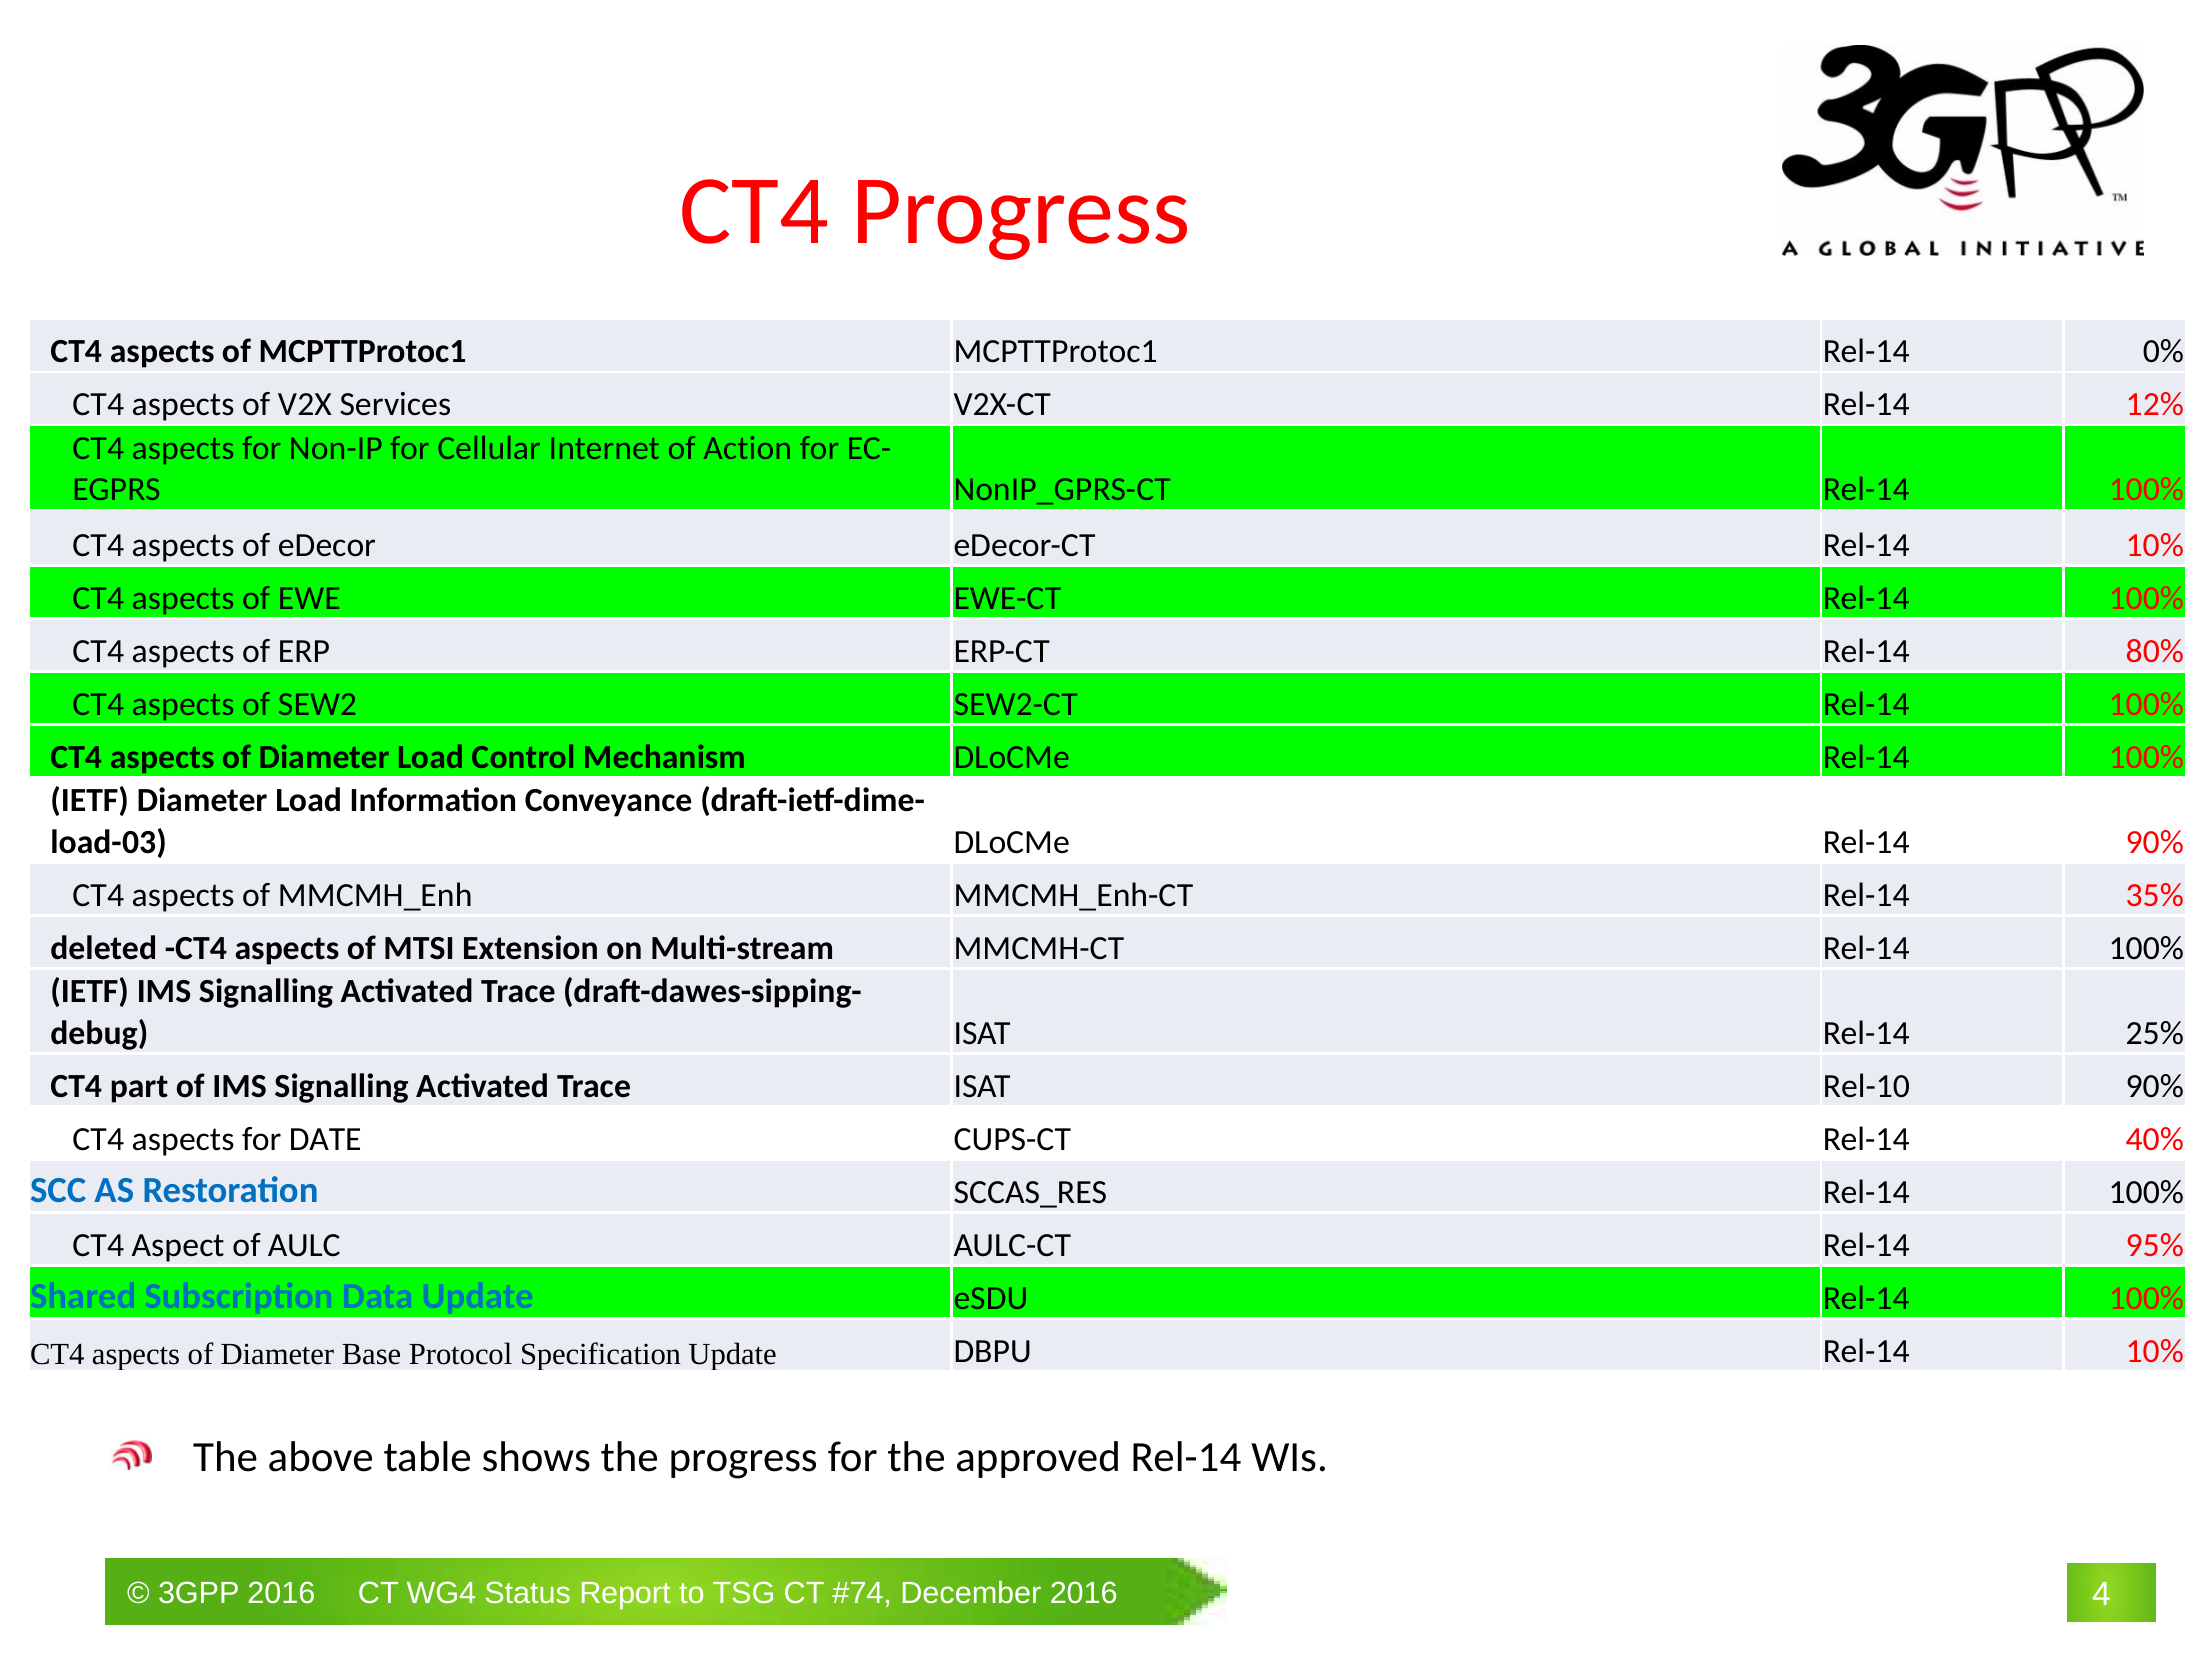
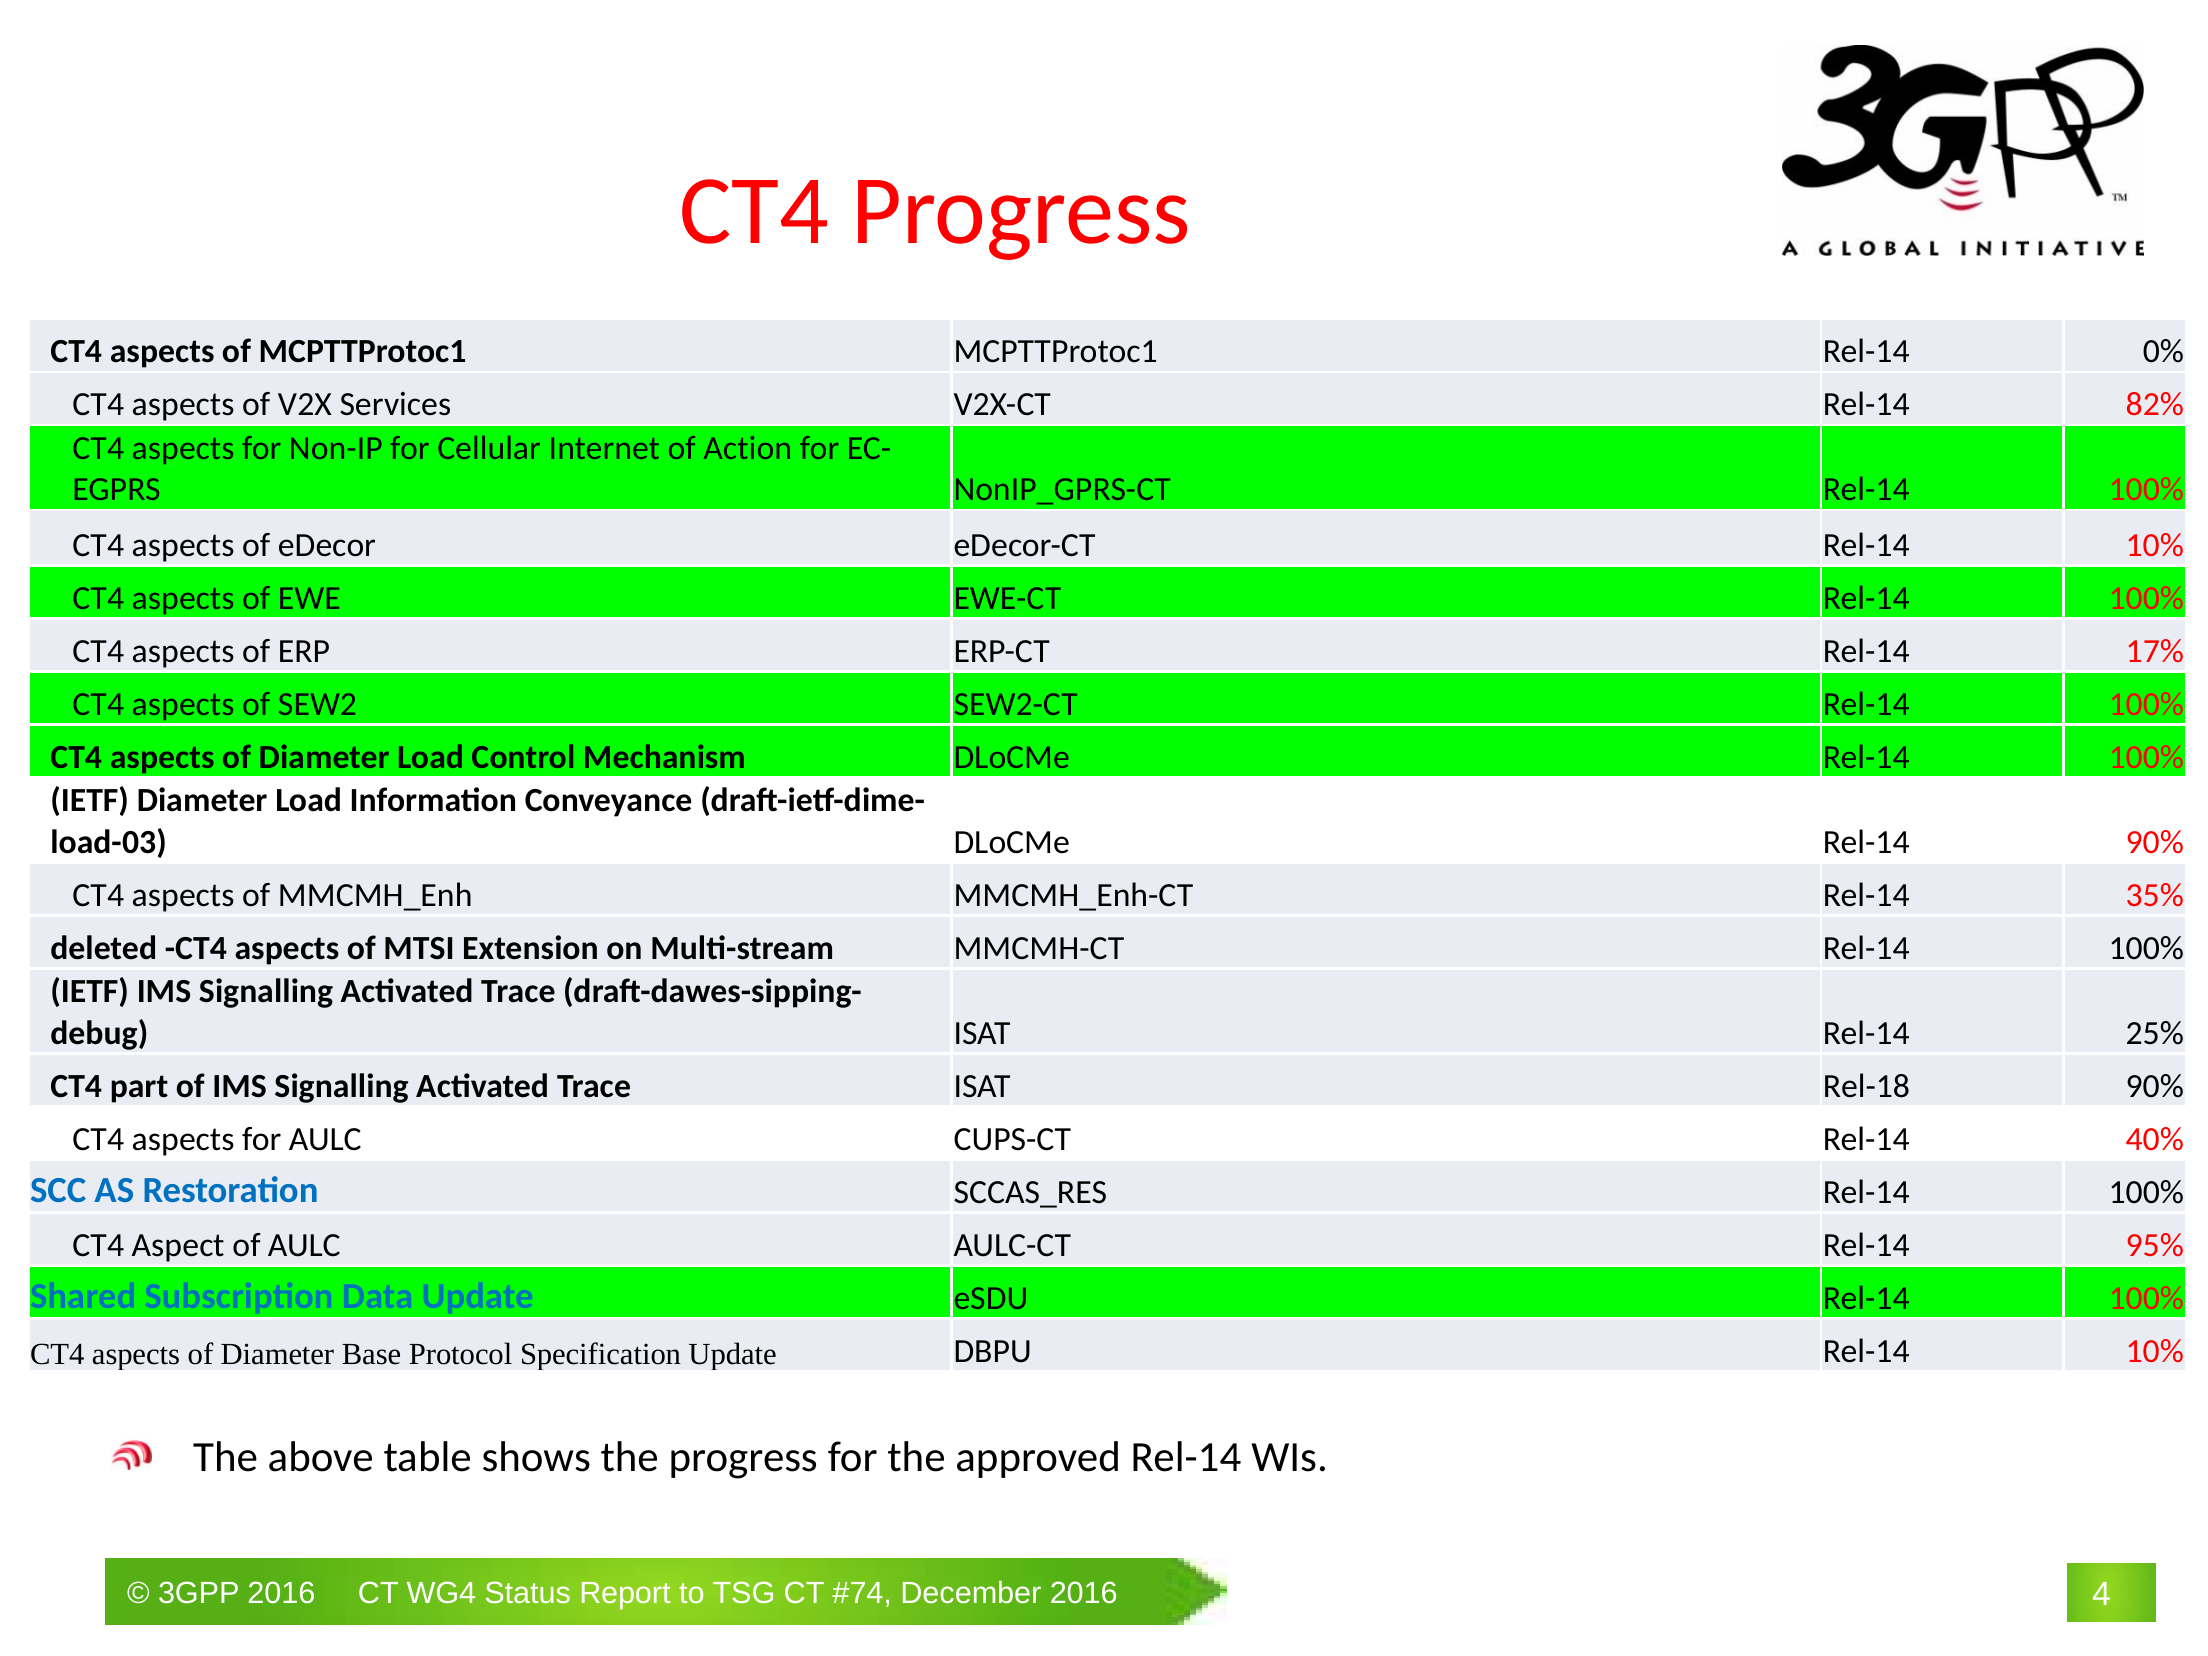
12%: 12% -> 82% (2155, 404)
80%: 80% -> 17% (2155, 651)
Rel-10: Rel-10 -> Rel-18 (1866, 1086)
for DATE: DATE -> AULC (325, 1139)
